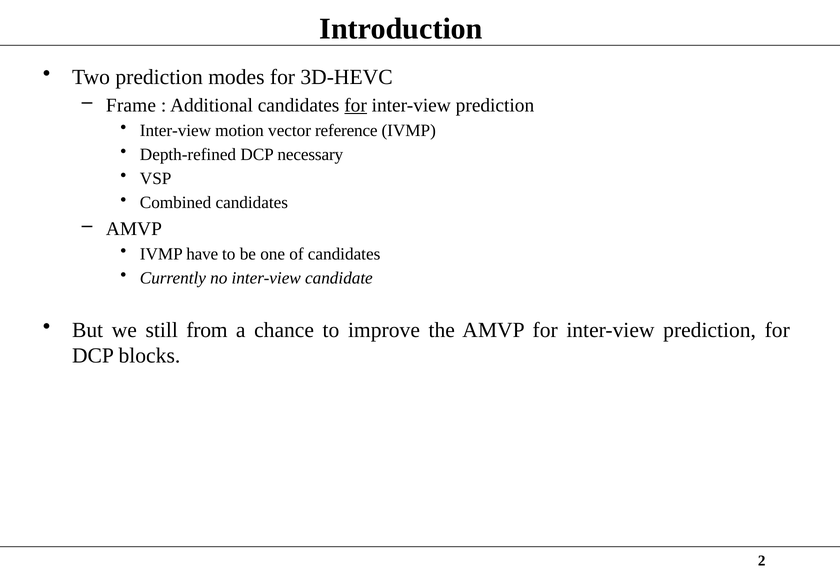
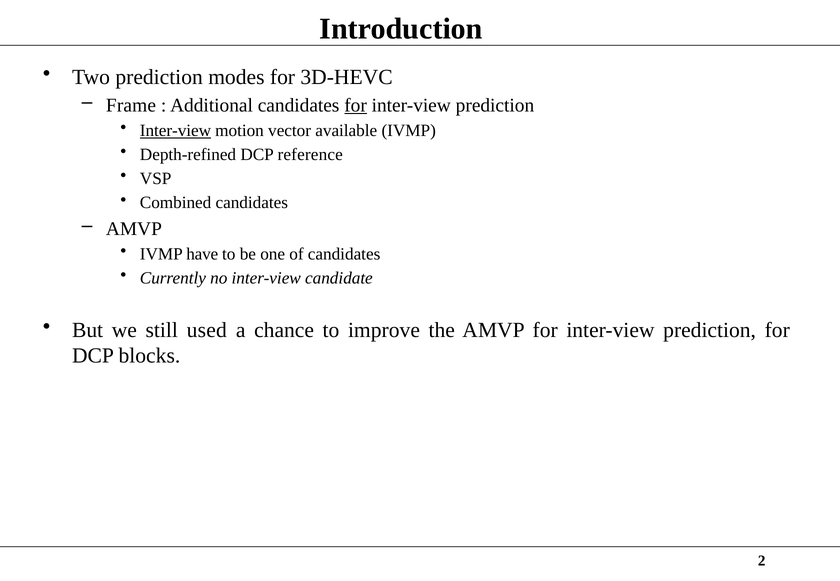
Inter-view underline: none -> present (175, 131)
reference: reference -> available (346, 131)
necessary: necessary -> reference (310, 155)
from: from -> used (207, 330)
